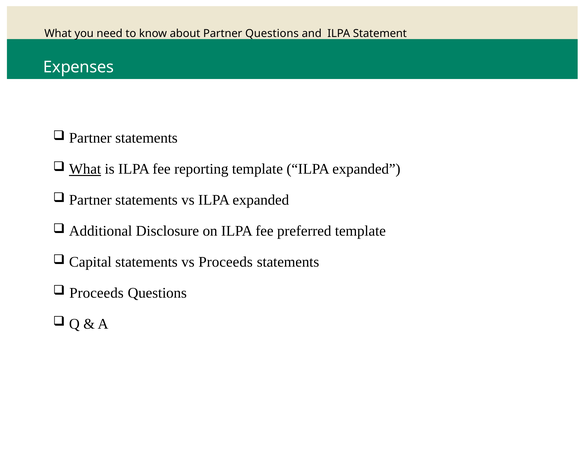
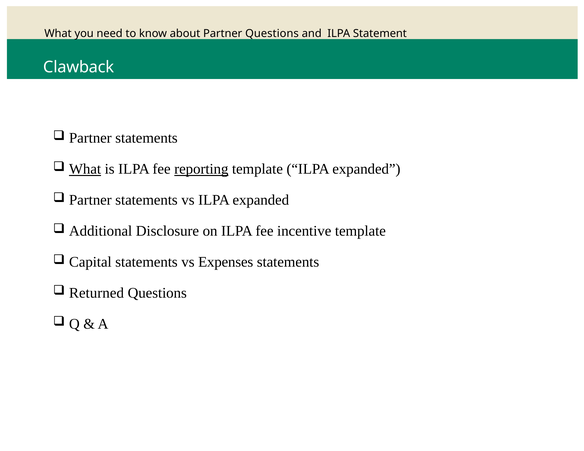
Expenses: Expenses -> Clawback (79, 67)
reporting underline: none -> present (201, 169)
preferred: preferred -> incentive (304, 231)
vs Proceeds: Proceeds -> Expenses (226, 262)
Proceeds: Proceeds -> Returned (96, 293)
